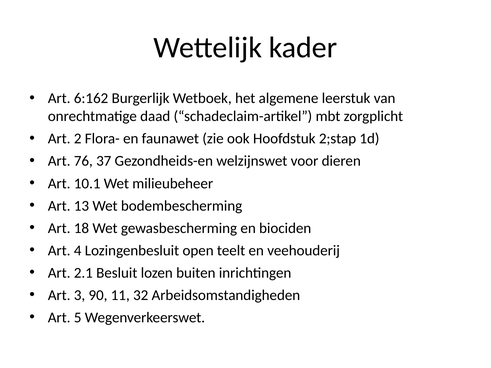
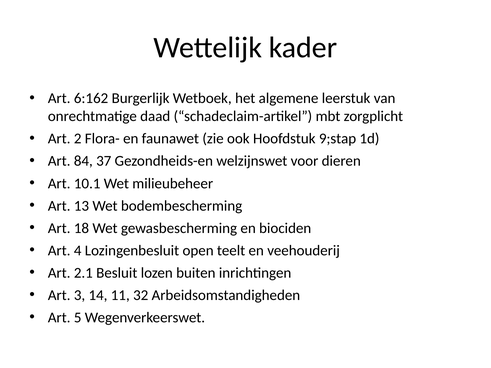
2;stap: 2;stap -> 9;stap (338, 139)
76: 76 -> 84 (83, 161)
90: 90 -> 14 (98, 295)
